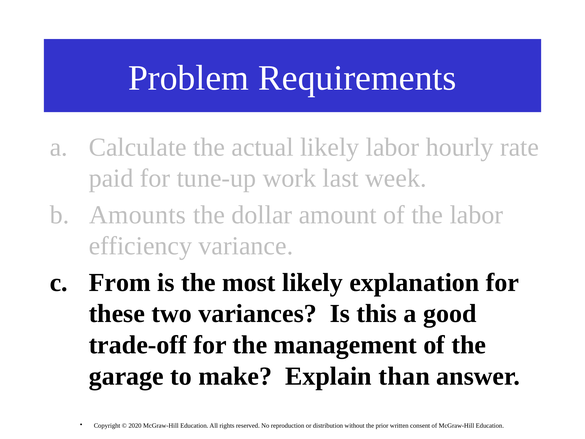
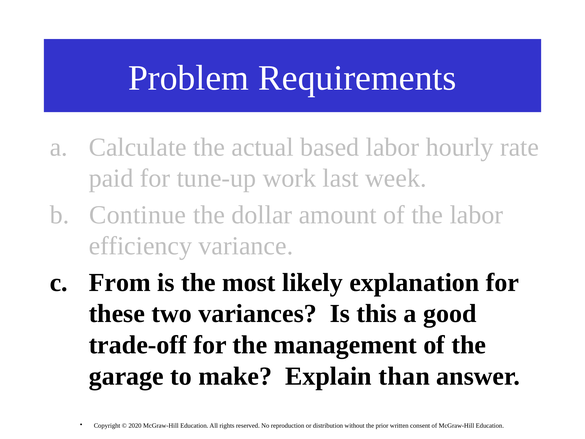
actual likely: likely -> based (330, 147)
Amounts: Amounts -> Continue (138, 215)
